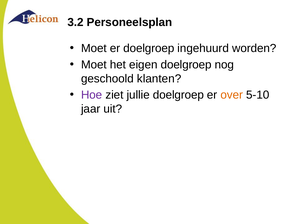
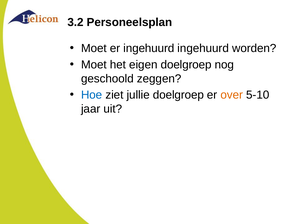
er doelgroep: doelgroep -> ingehuurd (149, 48)
klanten: klanten -> zeggen (159, 78)
Hoe colour: purple -> blue (92, 95)
